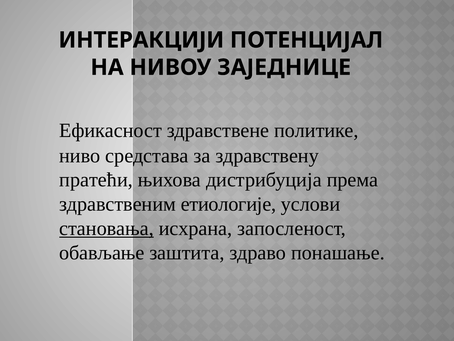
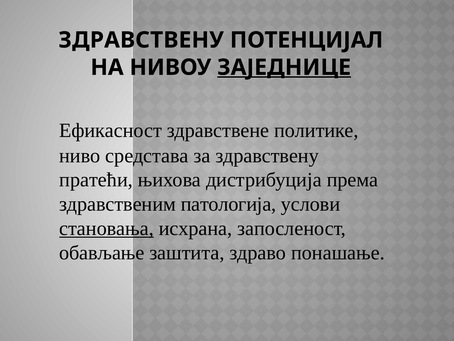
ИНТЕРАКЦИЈИ: ИНТЕРАКЦИЈИ -> ЗДРАВСТВЕНУ (141, 40)
ЗАЈЕДНИЦЕ underline: none -> present (284, 67)
етиологије: етиологије -> патологија (228, 204)
